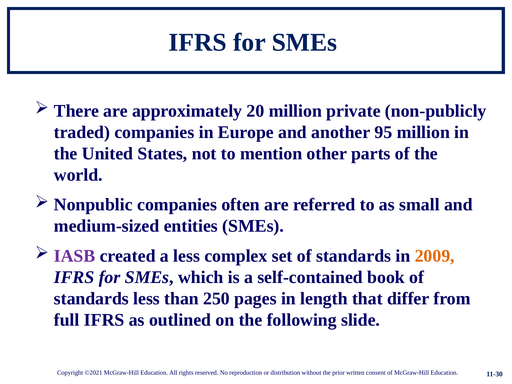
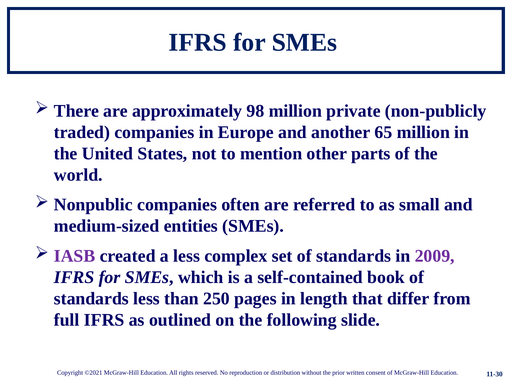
20: 20 -> 98 (255, 111)
95: 95 -> 65 (383, 132)
2009 colour: orange -> purple (435, 256)
